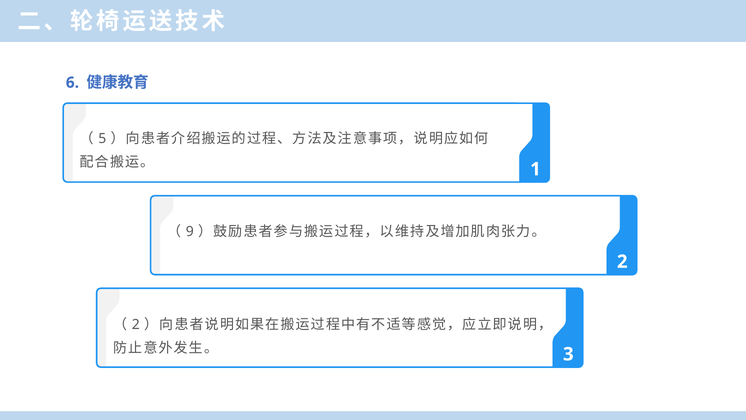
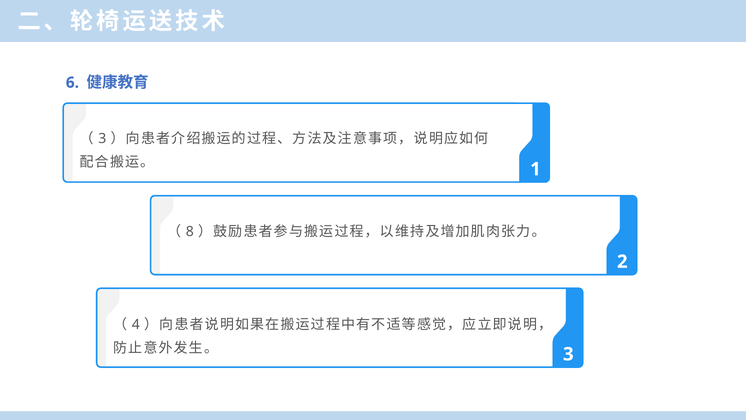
5: 5 -> 3 (102, 138)
9: 9 -> 8 (190, 231)
2: 2 -> 4 (136, 324)
